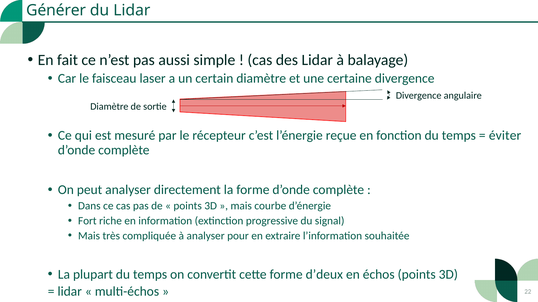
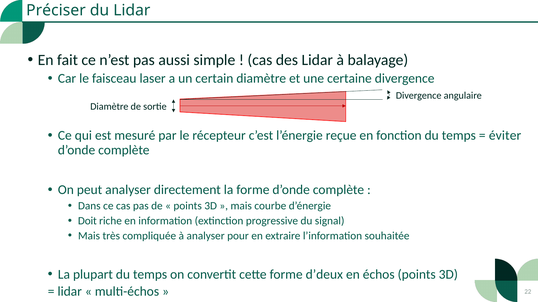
Générer: Générer -> Préciser (56, 10)
Fort: Fort -> Doit (87, 221)
